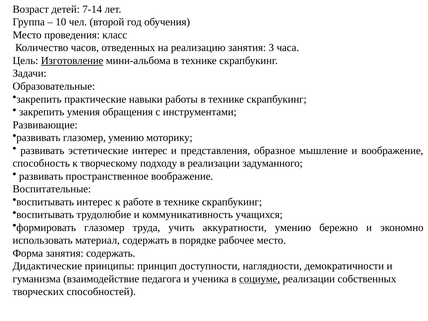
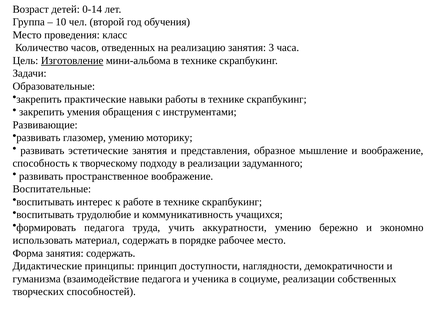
7-14: 7-14 -> 0-14 (92, 9)
эстетические интерес: интерес -> занятия (150, 150)
формировать глазомер: глазомер -> педагога (104, 228)
социуме underline: present -> none (260, 279)
